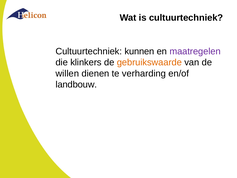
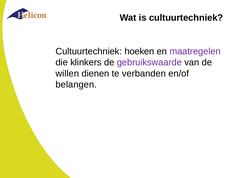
kunnen: kunnen -> hoeken (139, 51)
gebruikswaarde colour: orange -> purple (149, 62)
verharding: verharding -> verbanden (144, 73)
landbouw: landbouw -> belangen (76, 84)
